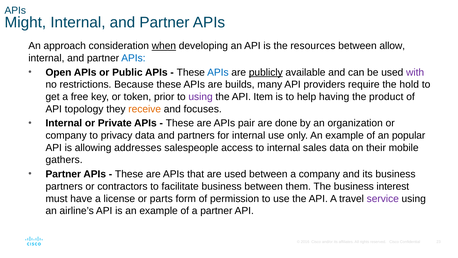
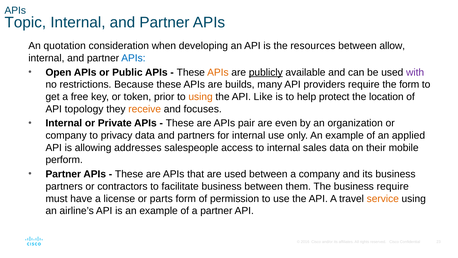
Might: Might -> Topic (25, 23)
approach: approach -> quotation (65, 46)
when underline: present -> none (164, 46)
APIs colour: blue -> orange (218, 72)
the hold: hold -> form (409, 84)
using colour: purple -> orange (201, 97)
Item: Item -> Like (263, 97)
having: having -> protect (334, 97)
product: product -> location (386, 97)
done: done -> even (286, 123)
popular: popular -> applied (409, 135)
gathers: gathers -> perform (64, 160)
business interest: interest -> require (393, 186)
service colour: purple -> orange (383, 198)
